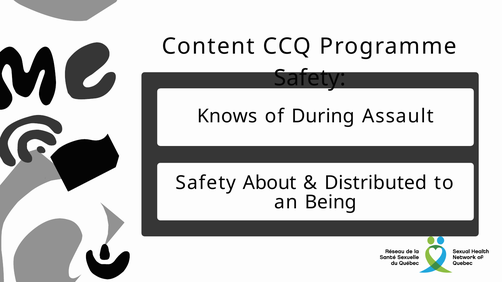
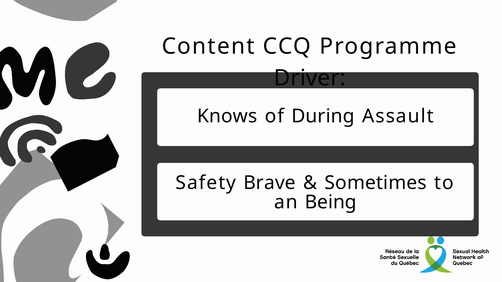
Safety: Safety -> Driver (310, 78)
About: About -> Brave (270, 183)
Distributed: Distributed -> Sometimes (376, 183)
